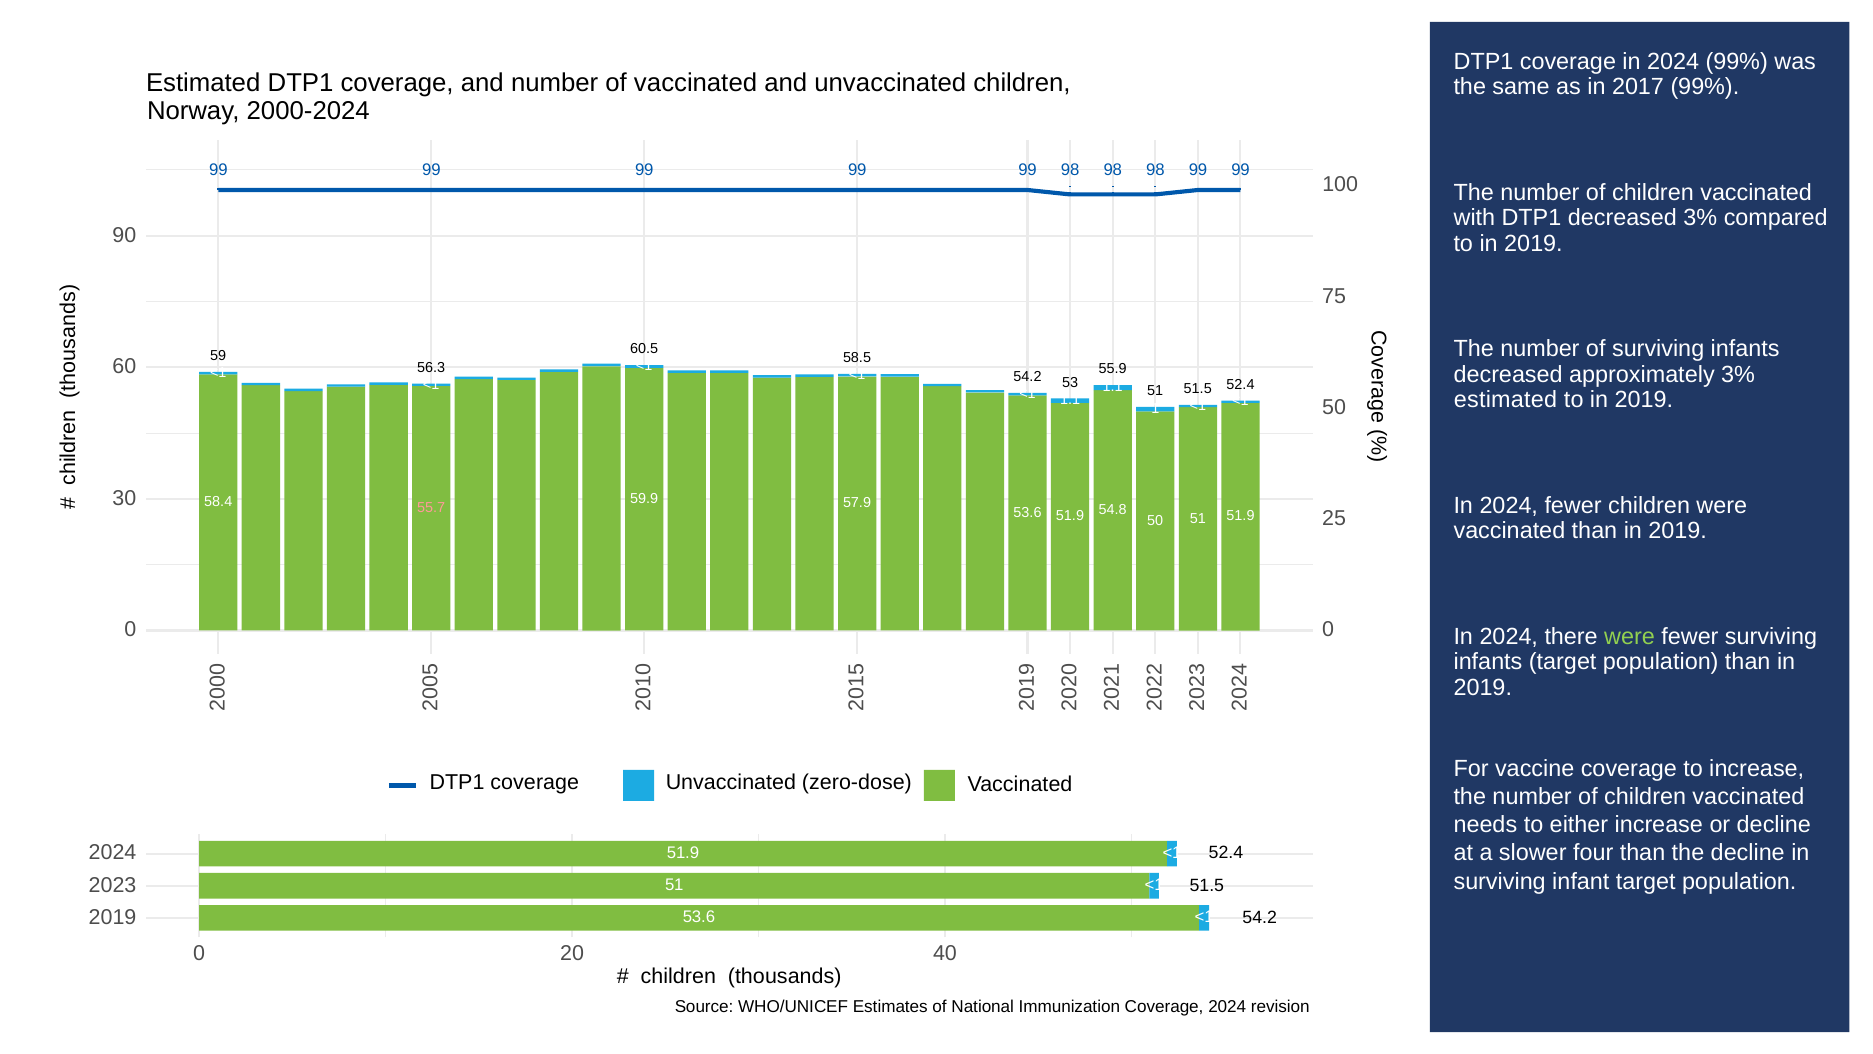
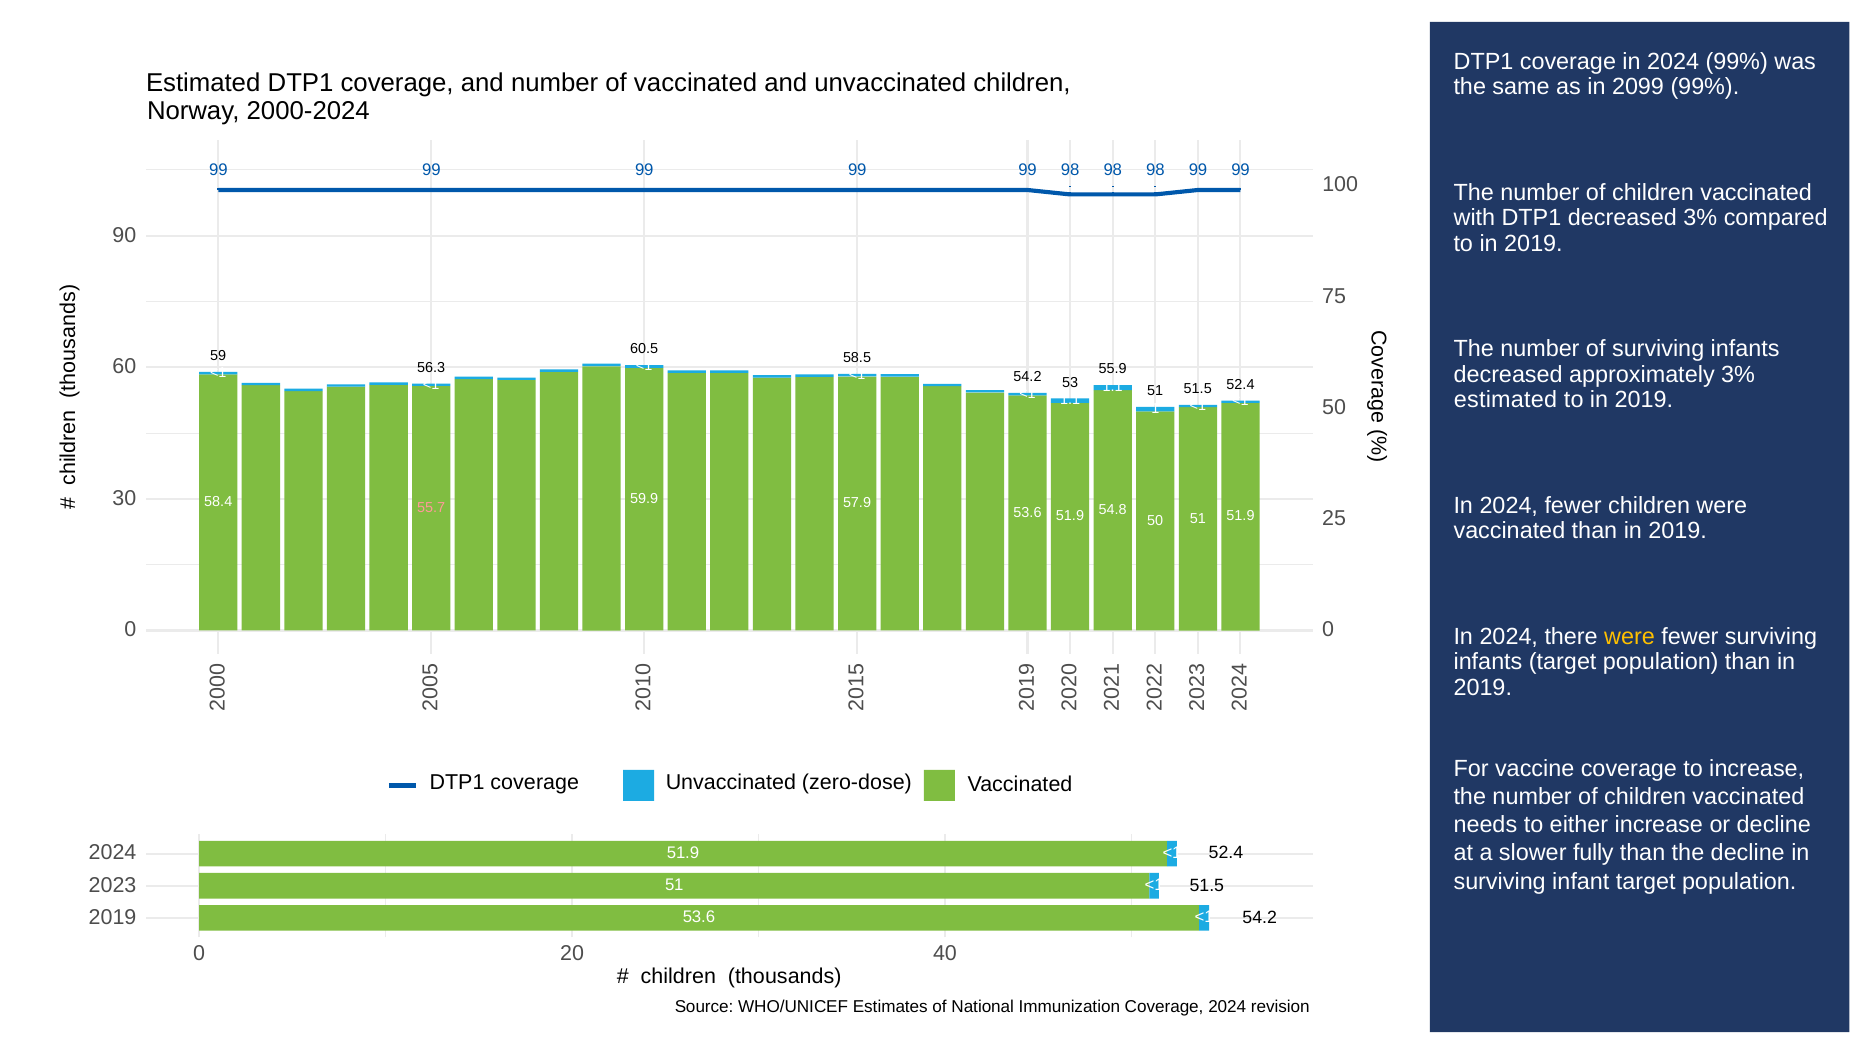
2017: 2017 -> 2099 (1638, 87)
were colour: light green -> yellow (1630, 637)
four: four -> fully (1593, 853)
